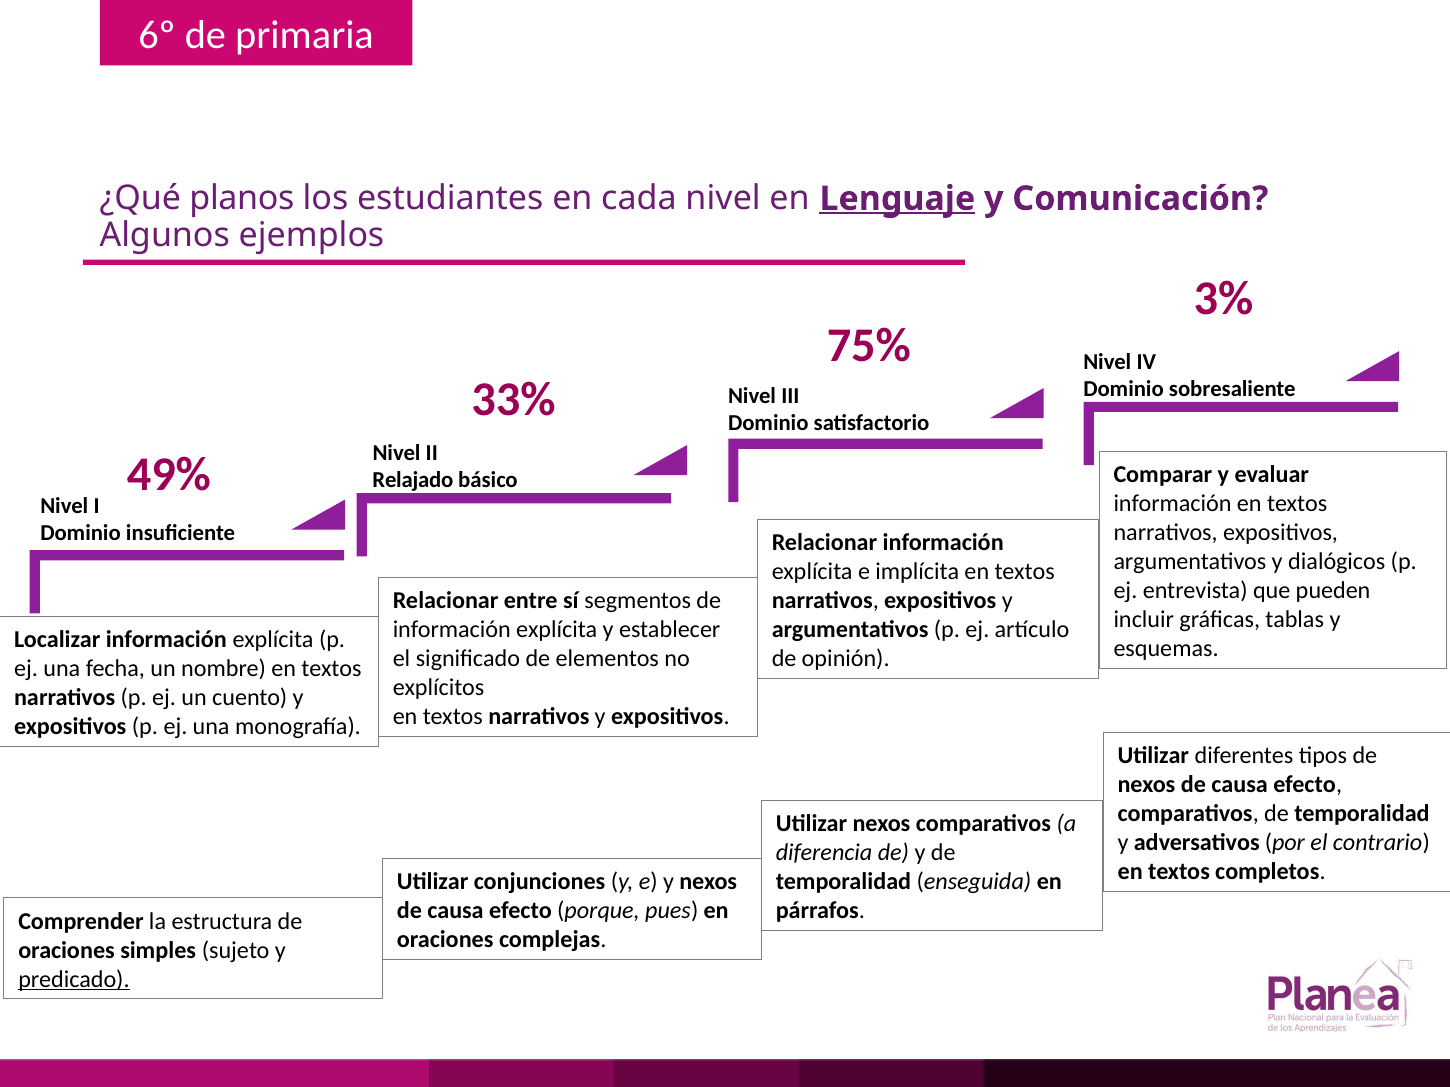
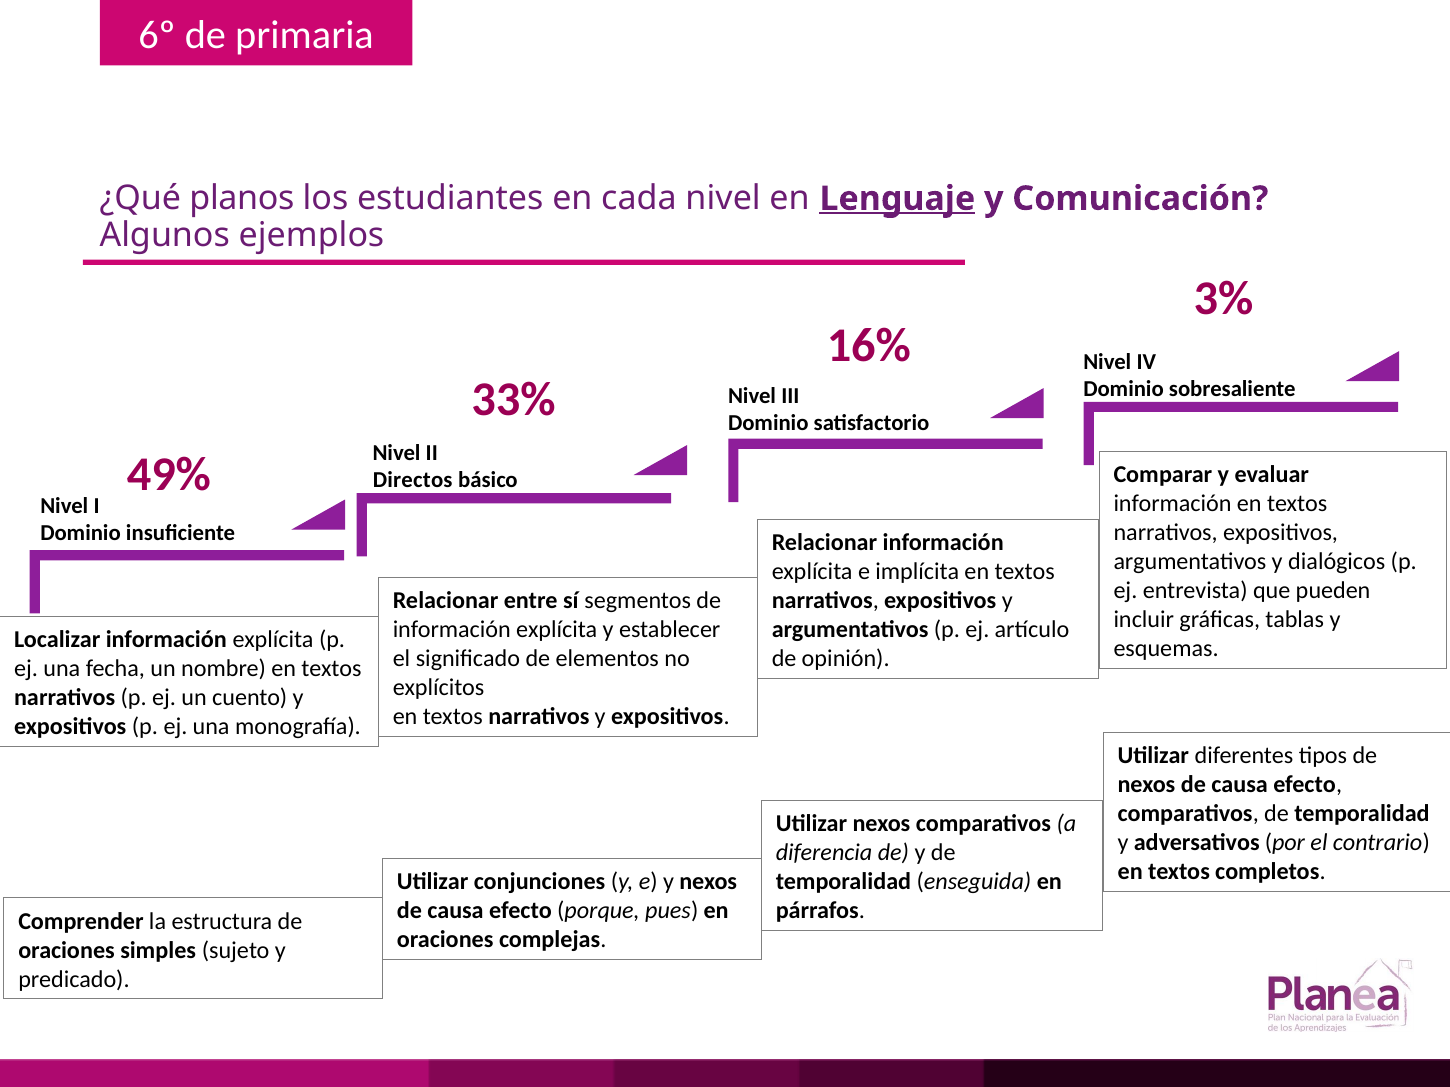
75%: 75% -> 16% (869, 345)
Relajado: Relajado -> Directos (413, 481)
predicado underline: present -> none (74, 980)
